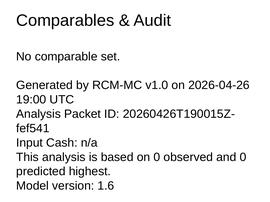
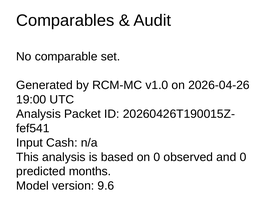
highest: highest -> months (90, 172)
1.6: 1.6 -> 9.6 (106, 186)
